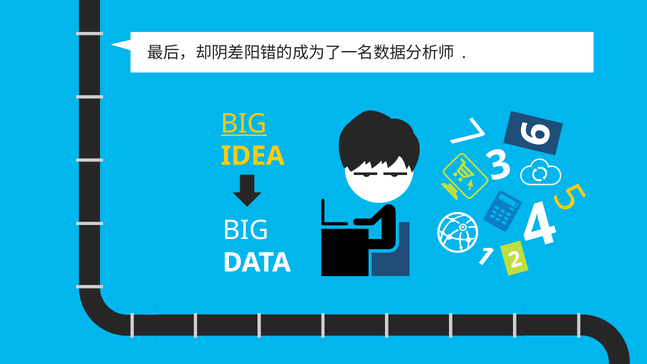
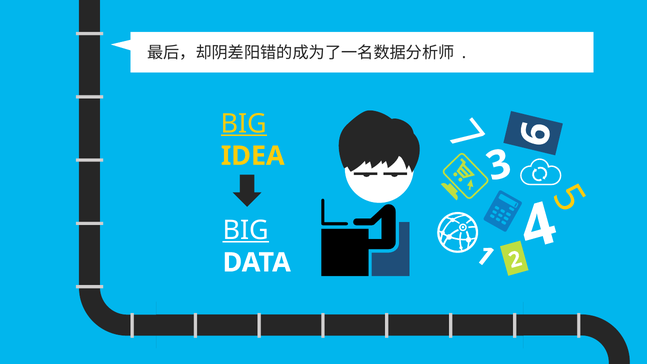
BIG underline: none -> present (246, 230)
